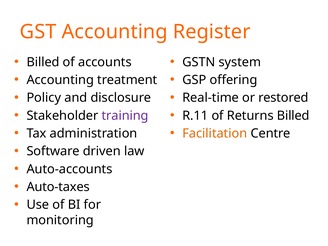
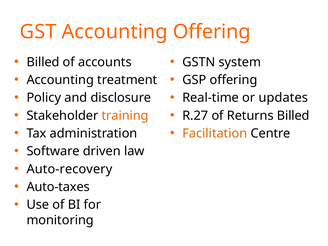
Accounting Register: Register -> Offering (212, 32)
restored: restored -> updates (283, 98)
training colour: purple -> orange (125, 116)
R.11: R.11 -> R.27 (195, 116)
Auto-accounts: Auto-accounts -> Auto-recovery (69, 169)
